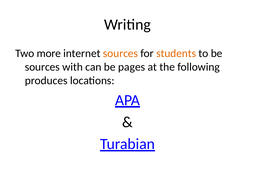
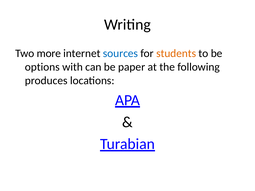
sources colour: orange -> blue (121, 53)
sources: sources -> options (42, 67)
pages: pages -> paper (132, 67)
